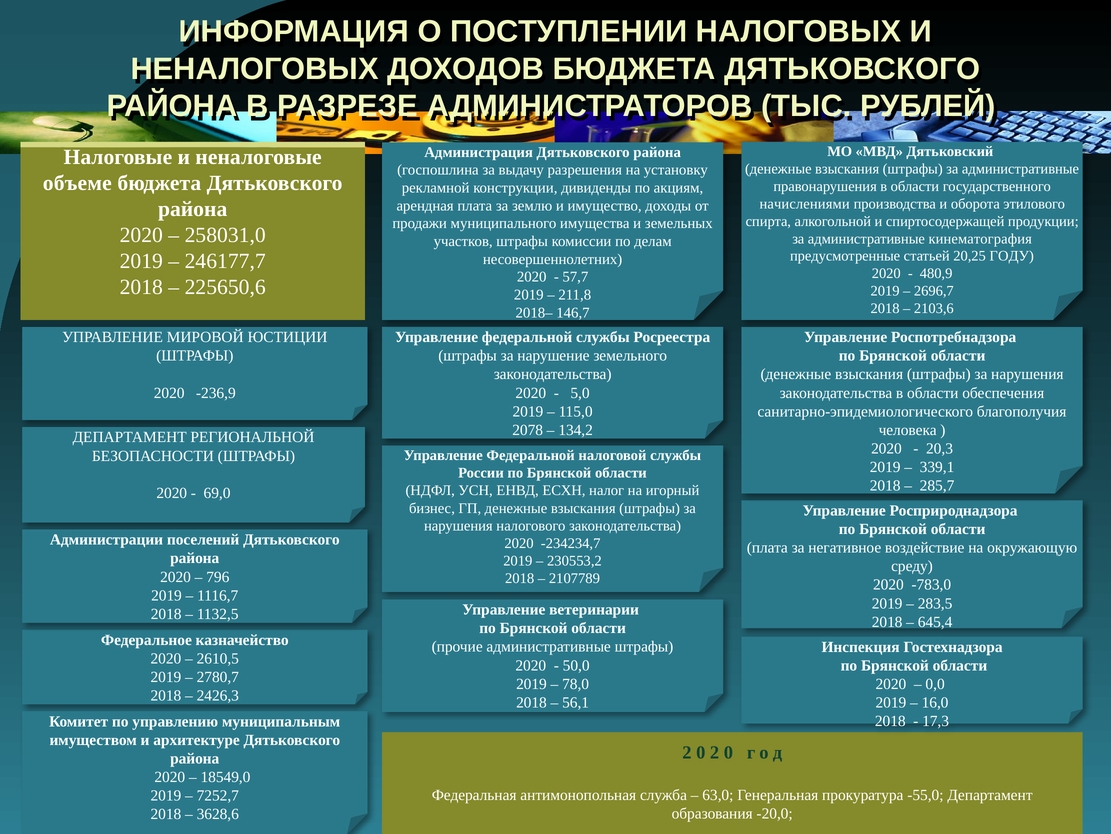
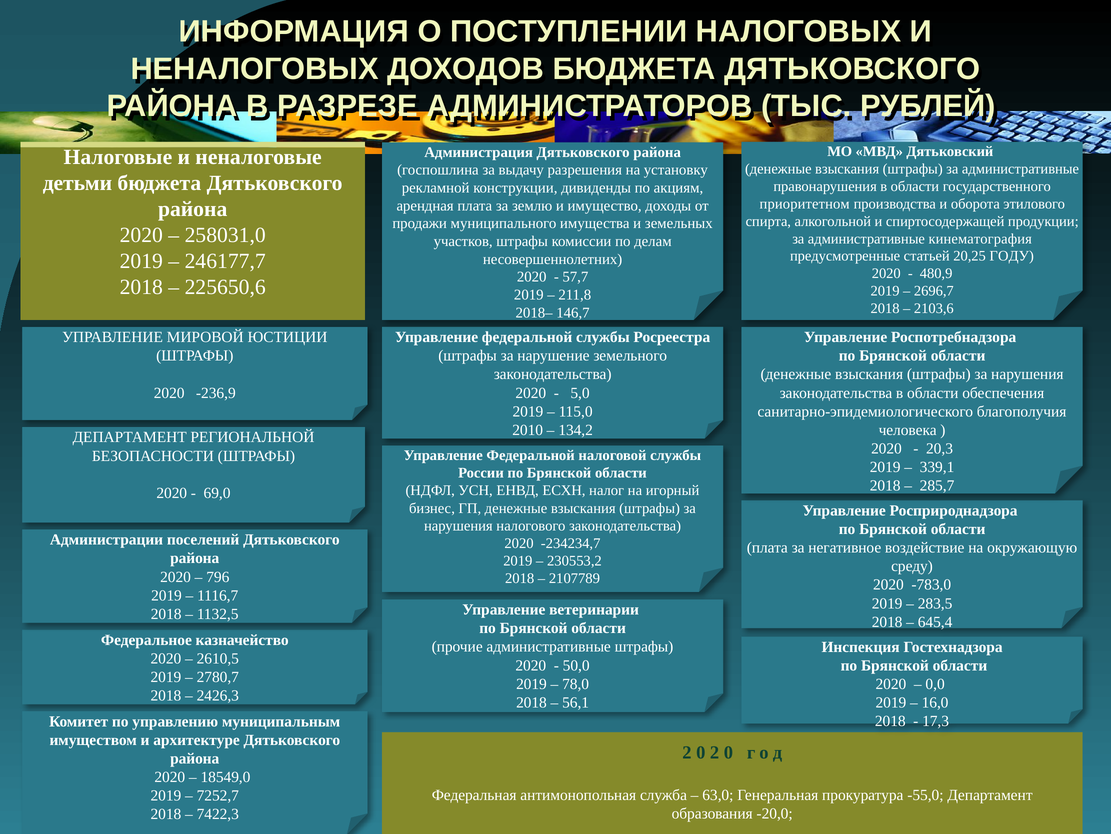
объеме: объеме -> детьми (77, 183)
начислениями: начислениями -> приоритетном (805, 204)
2078: 2078 -> 2010 (528, 430)
3628,6: 3628,6 -> 7422,3 (218, 814)
